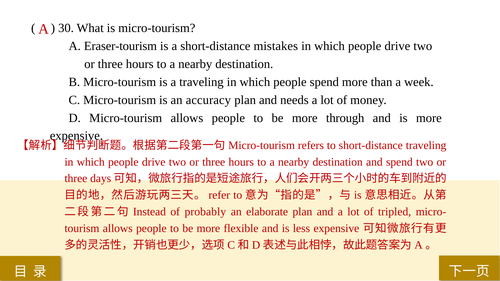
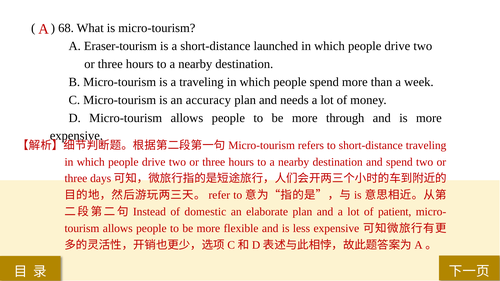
30: 30 -> 68 (66, 28)
mistakes: mistakes -> launched (276, 46)
probably: probably -> domestic (205, 212)
tripled: tripled -> patient (395, 212)
